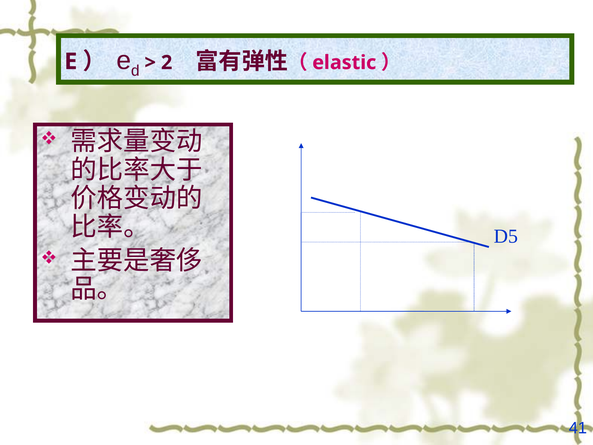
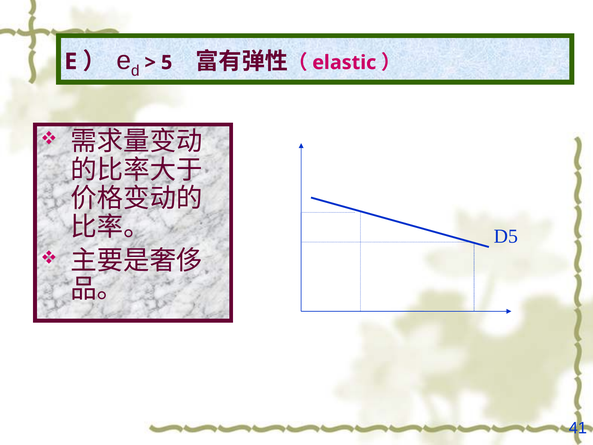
2: 2 -> 5 (167, 63)
